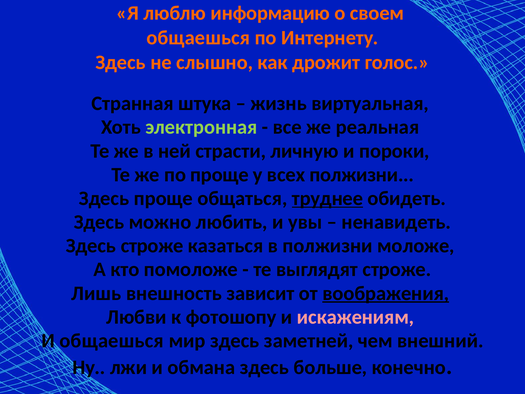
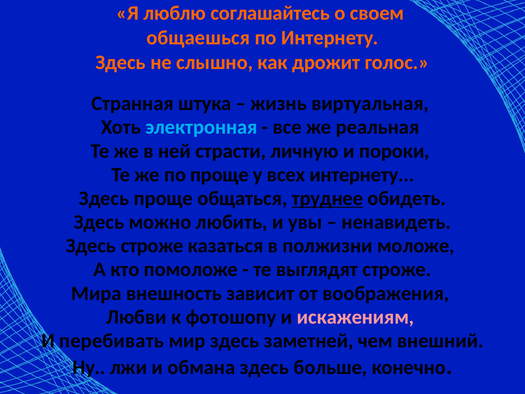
информацию: информацию -> соглашайтесь (270, 13)
электронная colour: light green -> light blue (201, 127)
всех полжизни: полжизни -> интернету (362, 175)
Лишь: Лишь -> Мира (96, 293)
воображения underline: present -> none (386, 293)
И общаешься: общаешься -> перебивать (112, 341)
